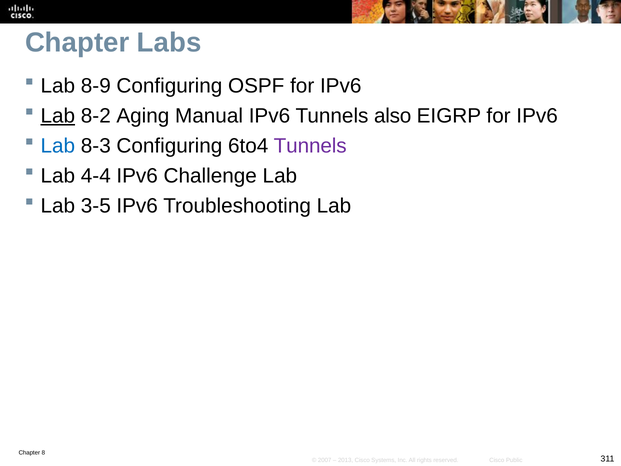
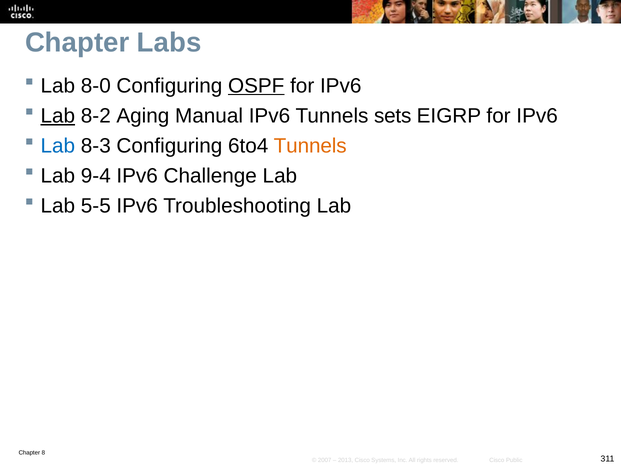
8-9: 8-9 -> 8-0 (96, 86)
OSPF underline: none -> present (256, 86)
also: also -> sets (393, 116)
Tunnels colour: purple -> orange (310, 146)
4-4: 4-4 -> 9-4 (96, 176)
3-5: 3-5 -> 5-5 (96, 206)
